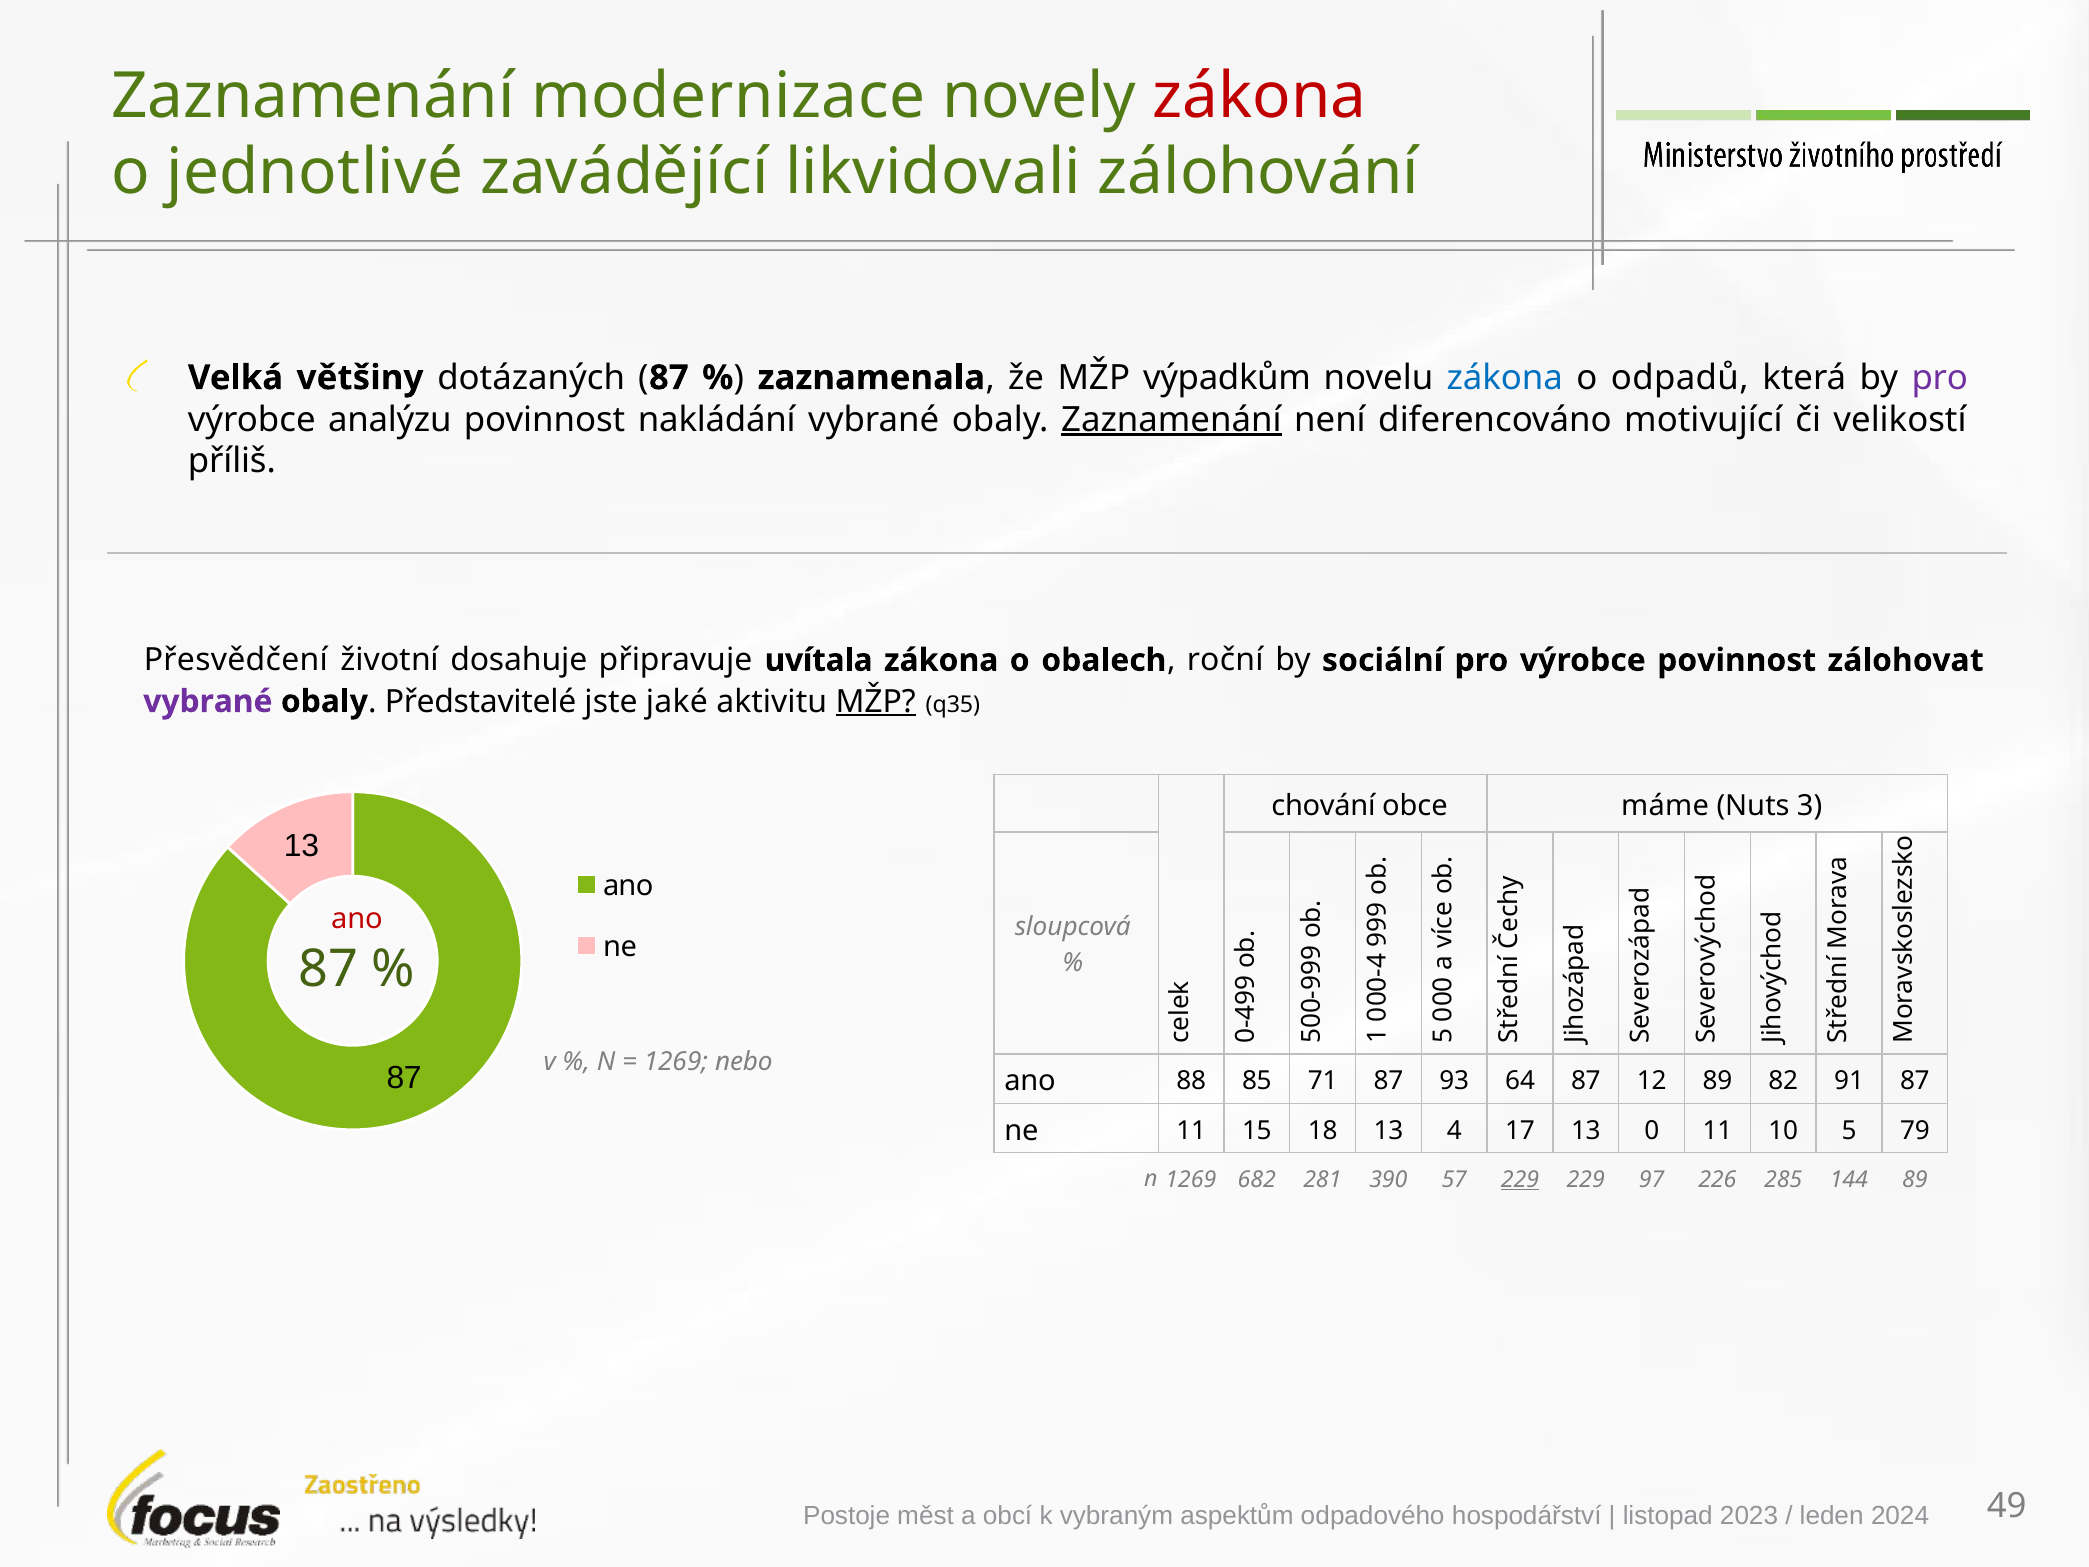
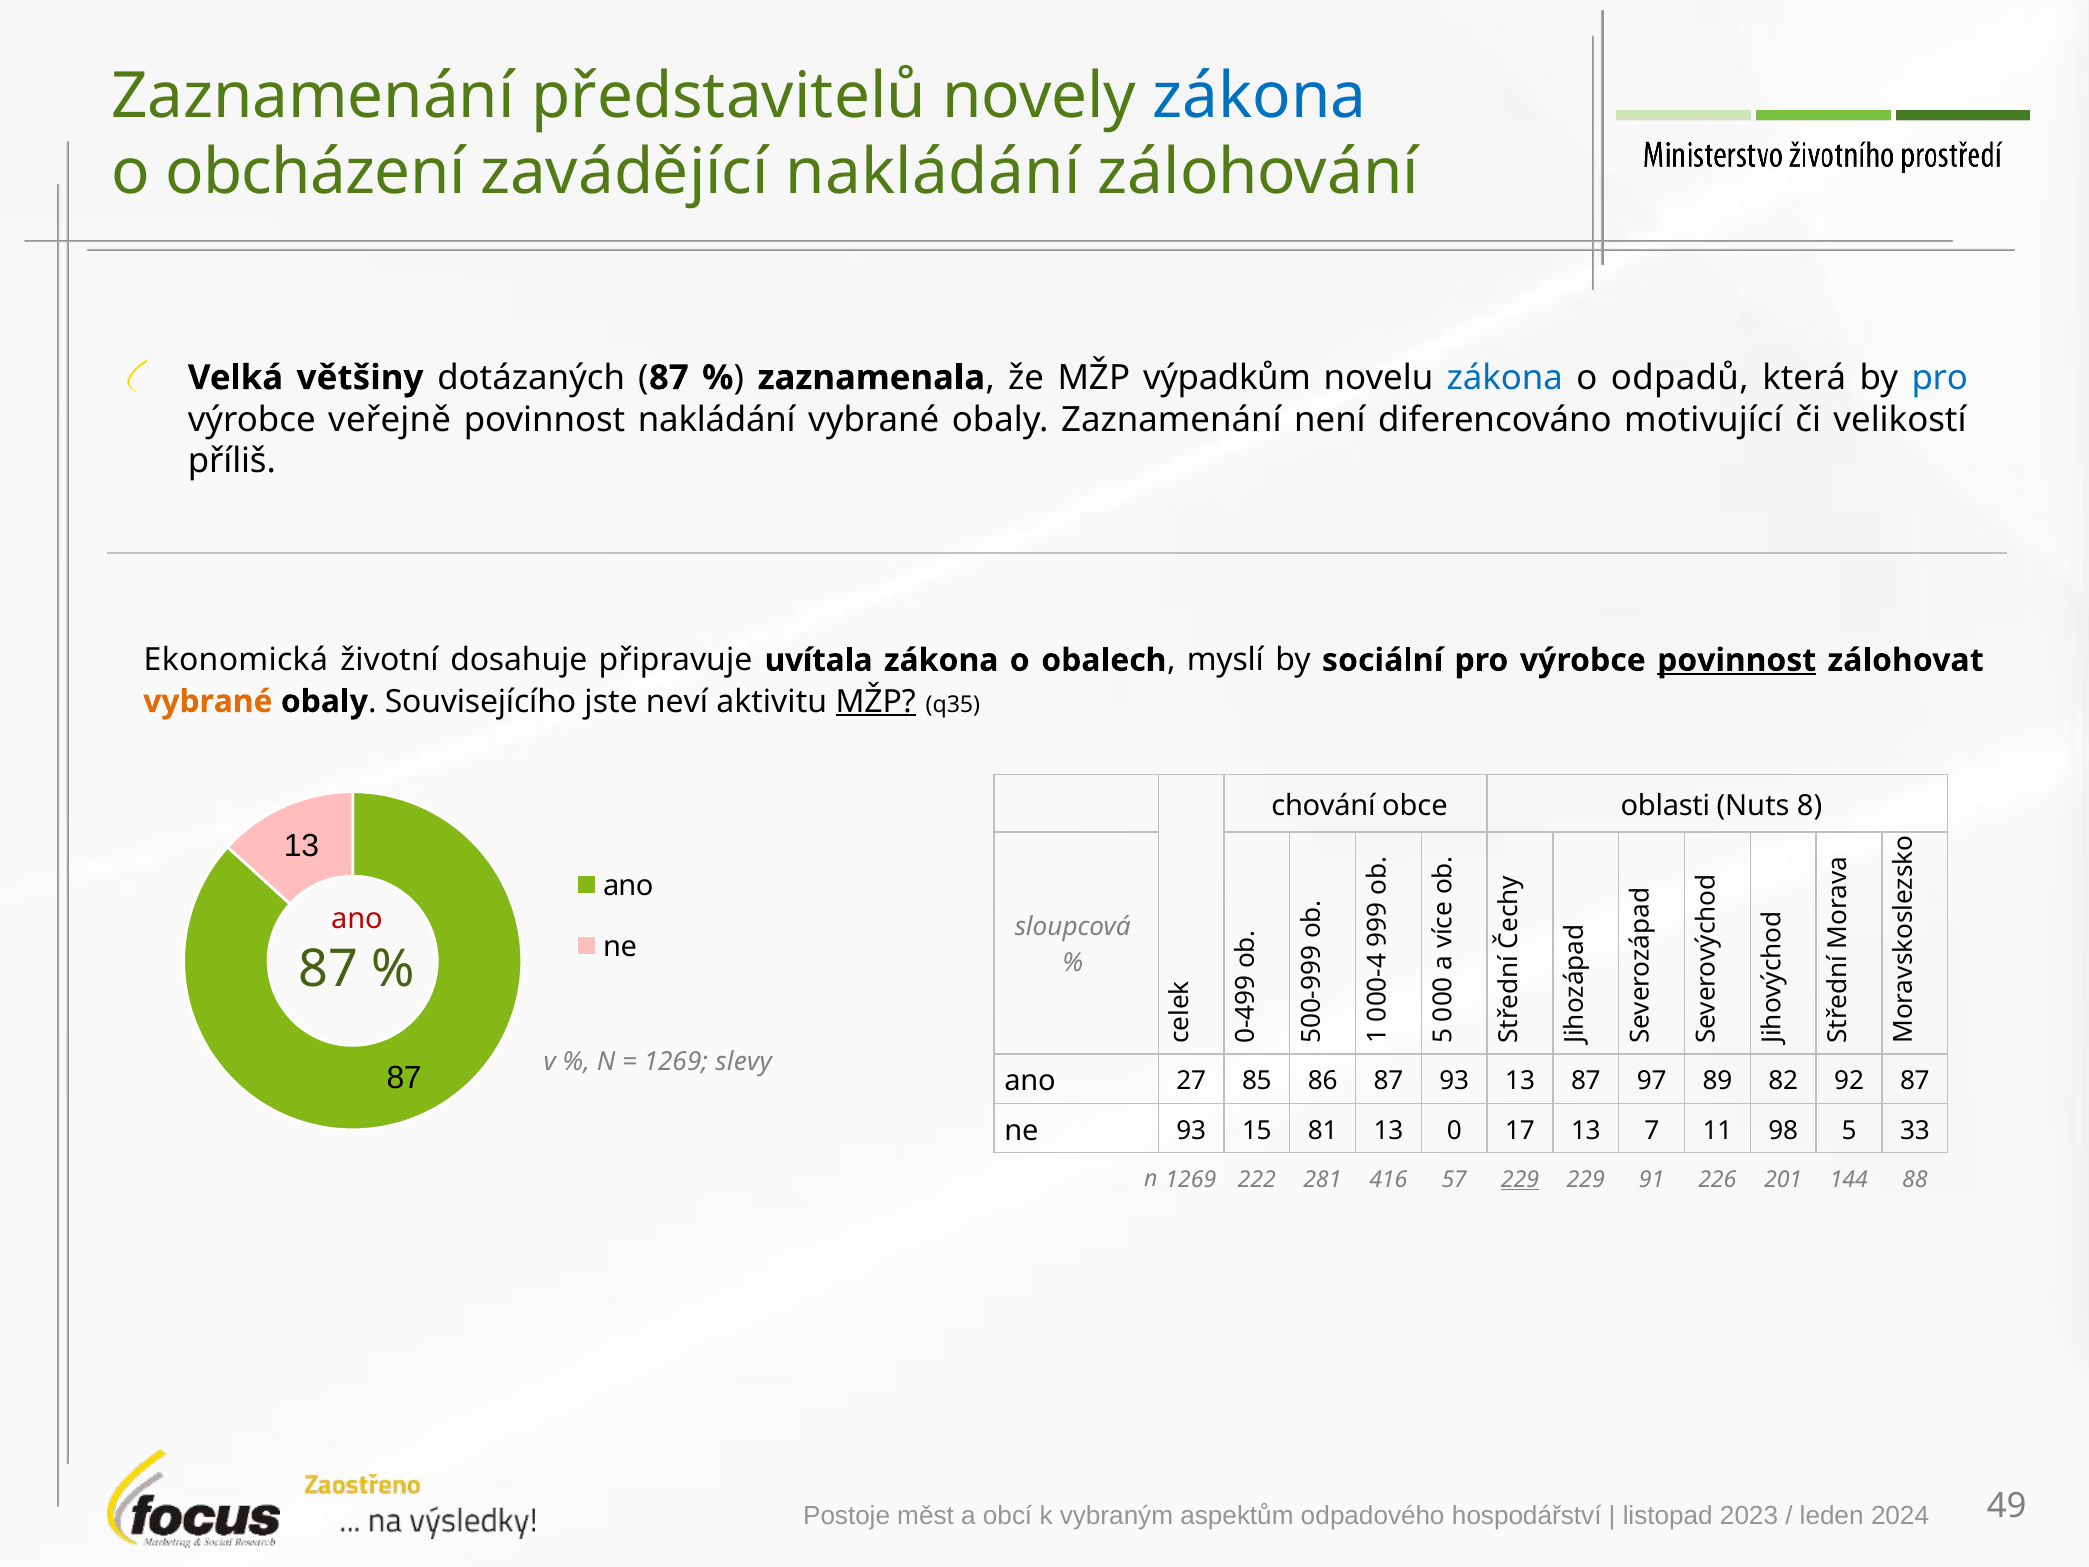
modernizace: modernizace -> představitelů (729, 96)
zákona colour: red -> blue (1260, 96)
jednotlivé: jednotlivé -> obcházení (315, 173)
zavádějící likvidovali: likvidovali -> nakládání (933, 173)
pro colour: purple -> blue (1940, 378)
analýzu: analýzu -> veřejně (390, 419)
Zaznamenání underline: present -> none (1171, 419)
Přesvědčení: Přesvědčení -> Ekonomická (236, 660)
roční: roční -> myslí (1225, 660)
povinnost underline: none -> present (1737, 660)
vybrané colour: purple -> orange (208, 701)
Představitelé: Představitelé -> Souvisejícího (480, 701)
jaké: jaké -> neví (677, 701)
máme: máme -> oblasti (1665, 806)
3: 3 -> 8 (1810, 806)
nebo: nebo -> slevy (744, 1061)
88: 88 -> 27 (1191, 1081)
71: 71 -> 86 (1323, 1081)
93 64: 64 -> 13 (1520, 1081)
12: 12 -> 97 (1652, 1081)
91: 91 -> 92 (1849, 1081)
ne 11: 11 -> 93 (1191, 1130)
18: 18 -> 81 (1323, 1130)
13 4: 4 -> 0 (1454, 1130)
13 0: 0 -> 7 (1652, 1130)
10: 10 -> 98 (1783, 1130)
79: 79 -> 33 (1915, 1130)
682: 682 -> 222 (1257, 1180)
390: 390 -> 416 (1388, 1180)
97: 97 -> 91 (1652, 1180)
285: 285 -> 201 (1783, 1180)
144 89: 89 -> 88 (1915, 1180)
